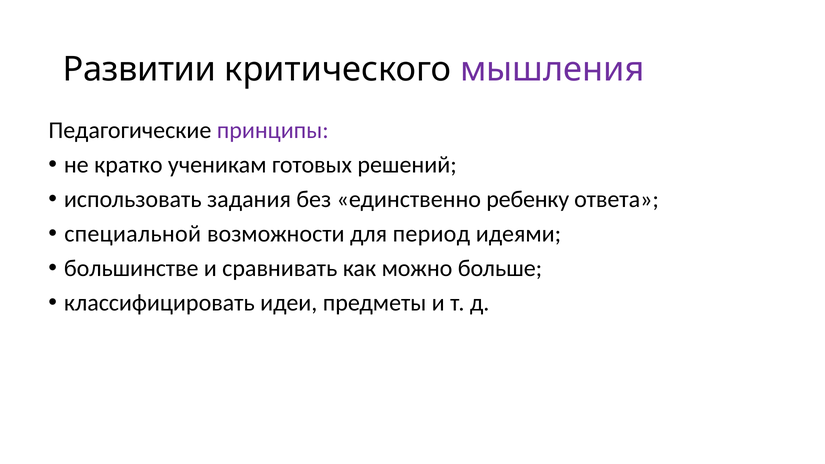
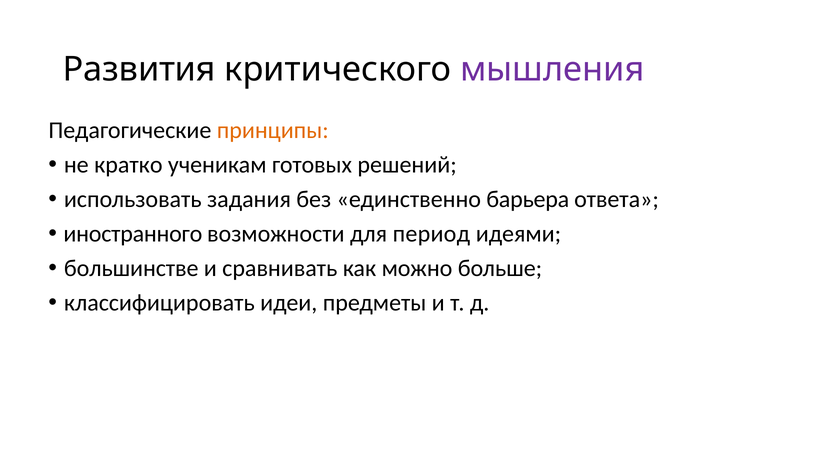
Развитии: Развитии -> Развития (139, 69)
принципы colour: purple -> orange (273, 130)
ребенку: ребенку -> барьера (528, 199)
специальной: специальной -> иностранного (133, 234)
